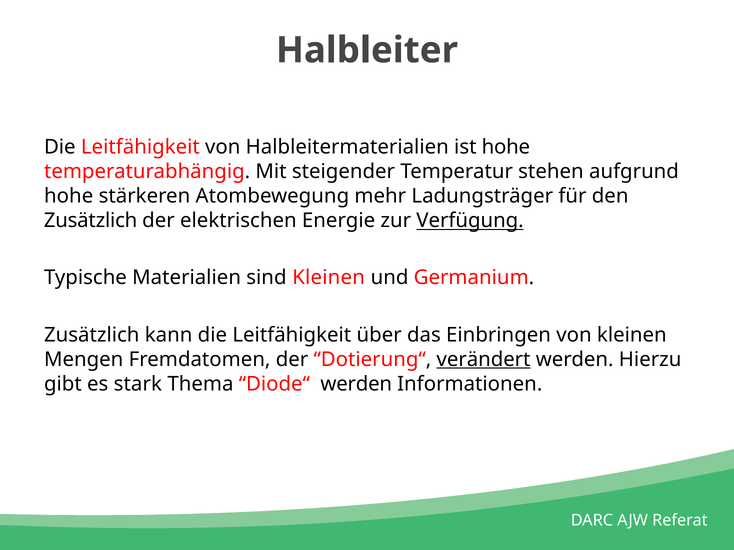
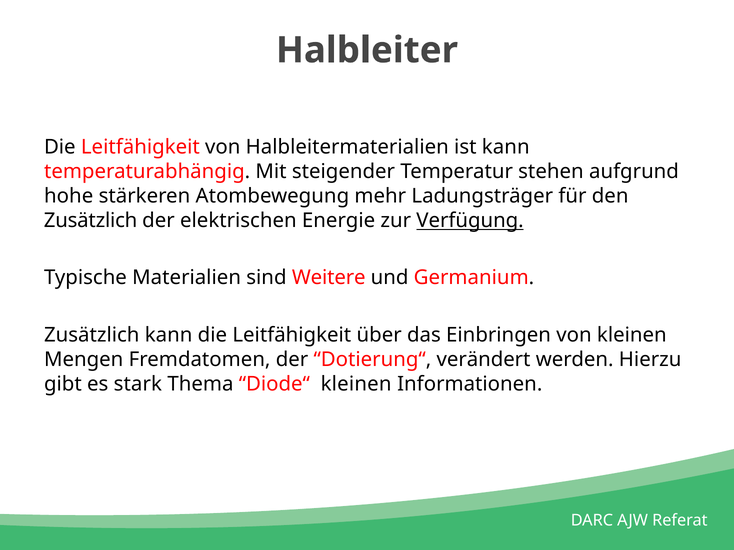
ist hohe: hohe -> kann (506, 147)
sind Kleinen: Kleinen -> Weitere (329, 278)
verändert underline: present -> none (484, 360)
Diode“ werden: werden -> kleinen (356, 384)
